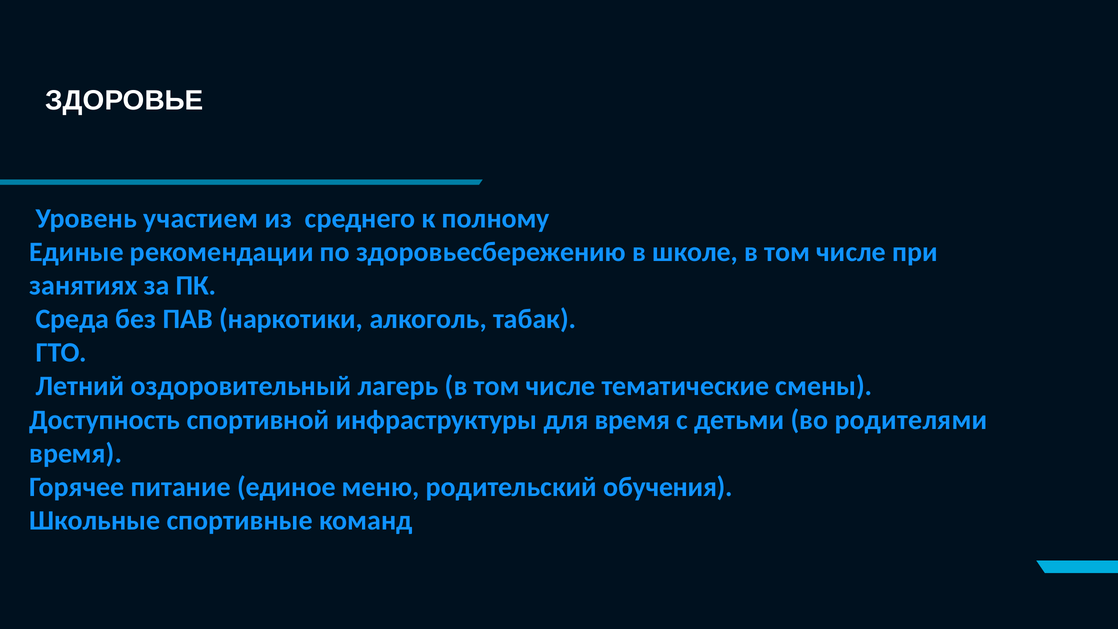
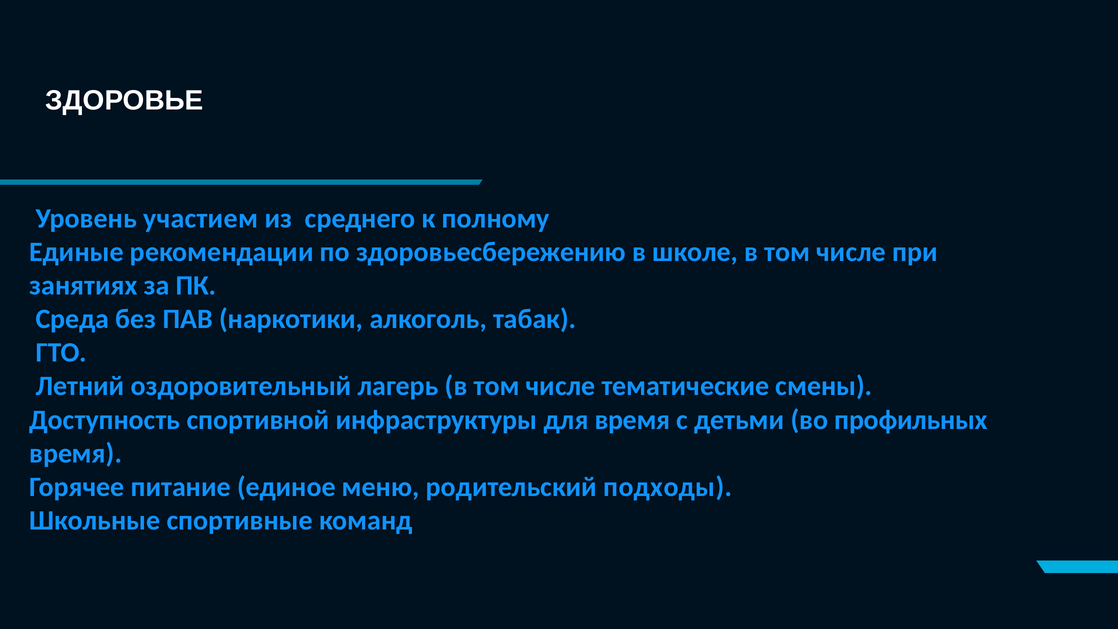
родителями: родителями -> профильных (911, 420)
обучения: обучения -> подходы (668, 487)
